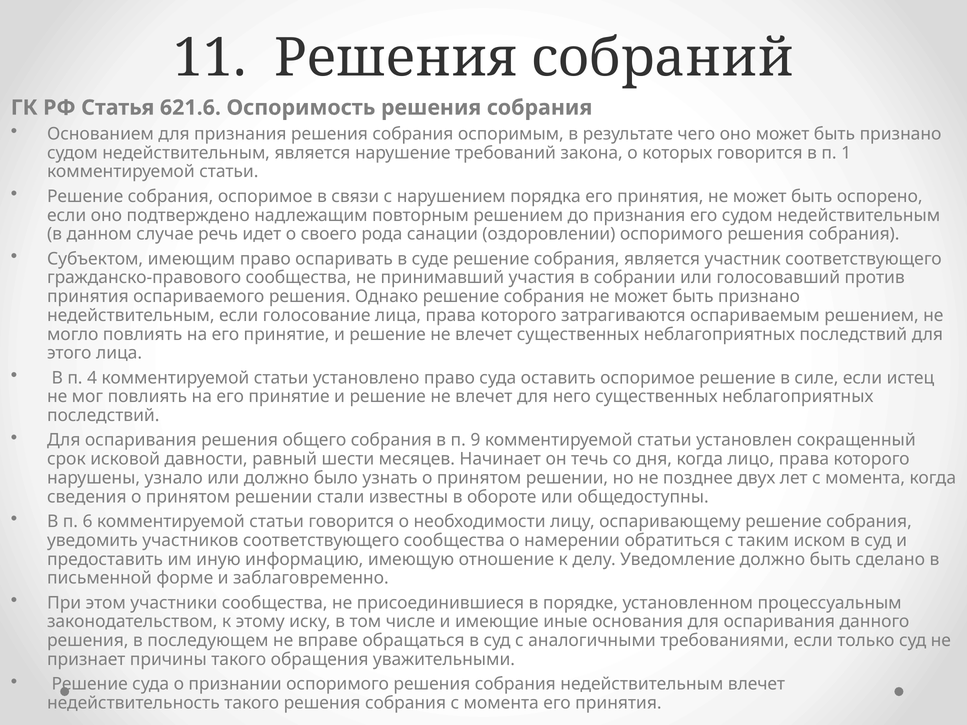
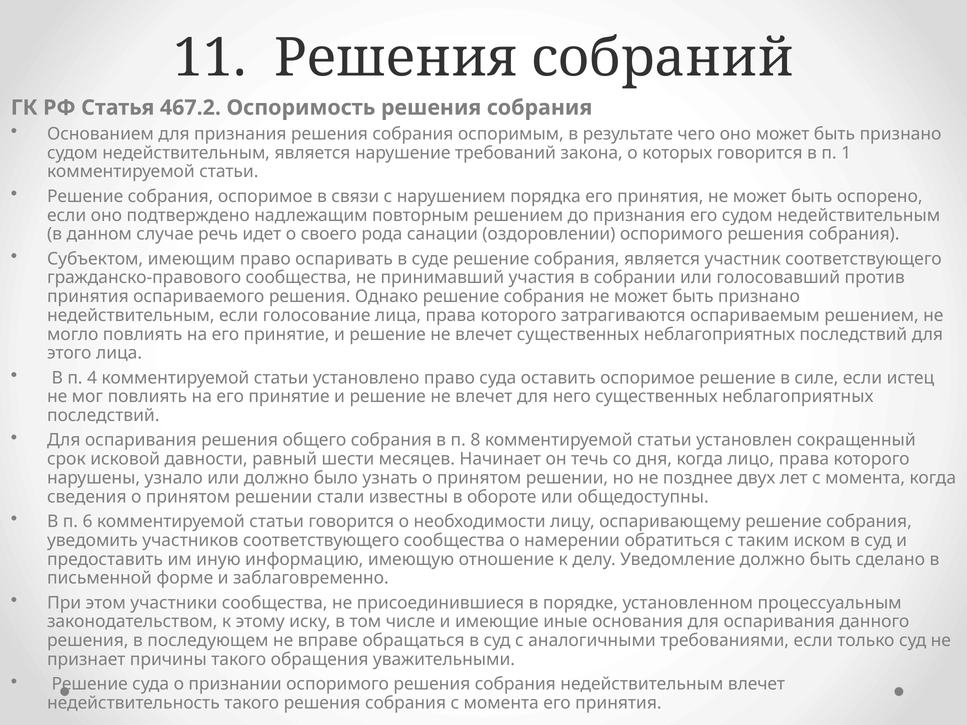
621.6: 621.6 -> 467.2 (190, 108)
9: 9 -> 8 (475, 440)
